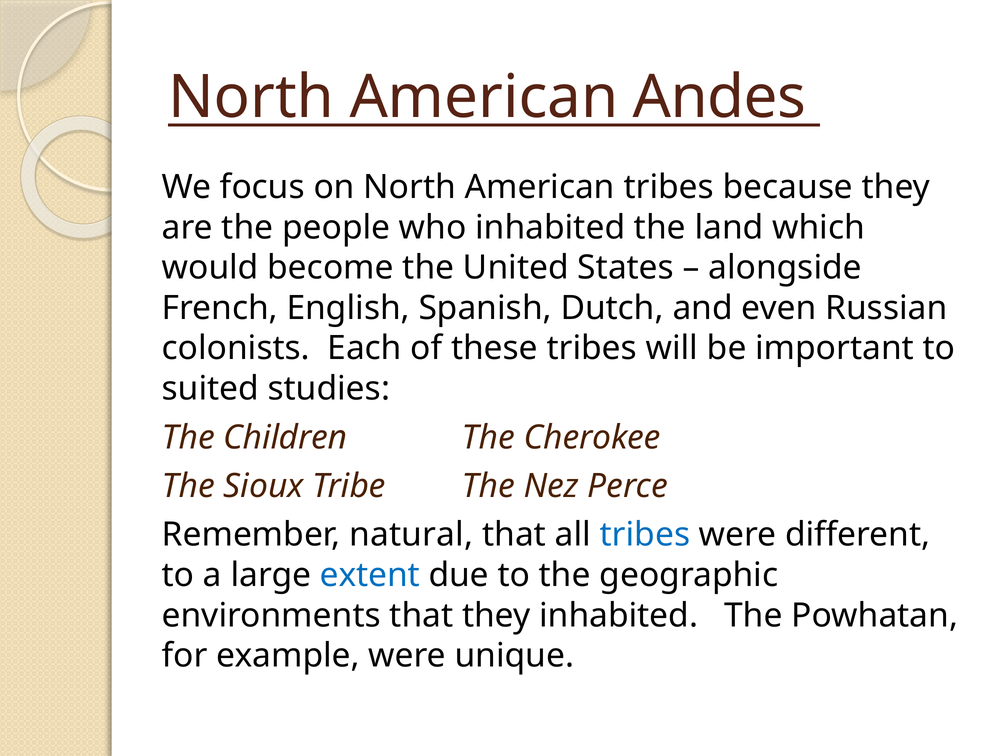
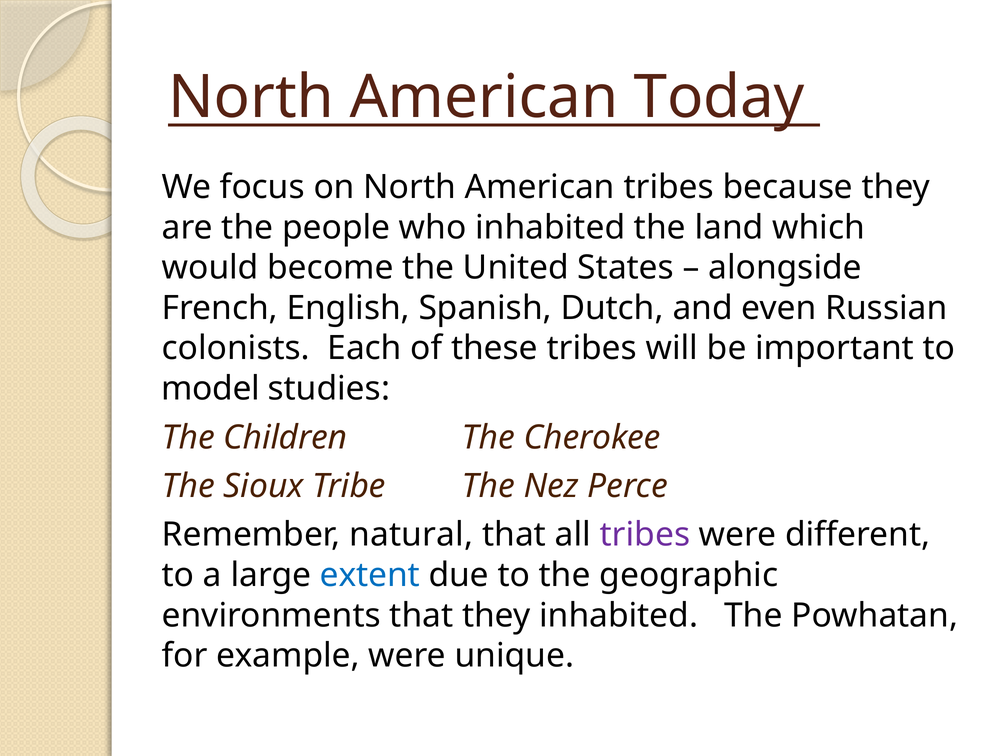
Andes: Andes -> Today (719, 97)
suited: suited -> model (211, 389)
tribes colour: blue -> purple (645, 535)
